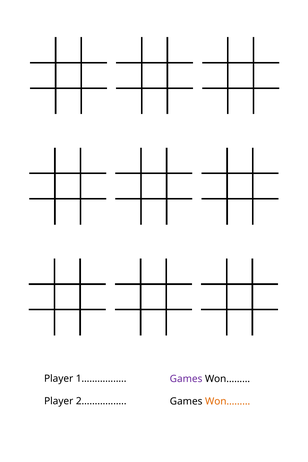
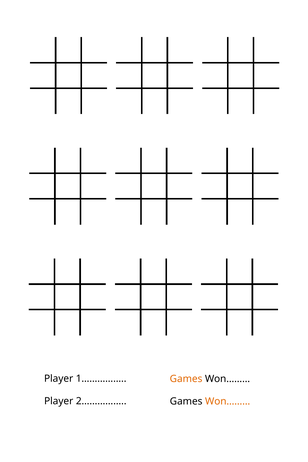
Games colour: purple -> orange (186, 379)
